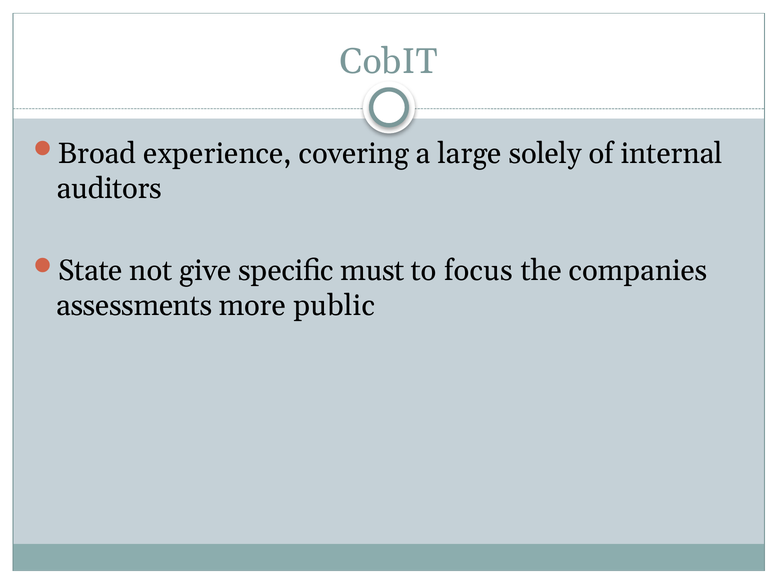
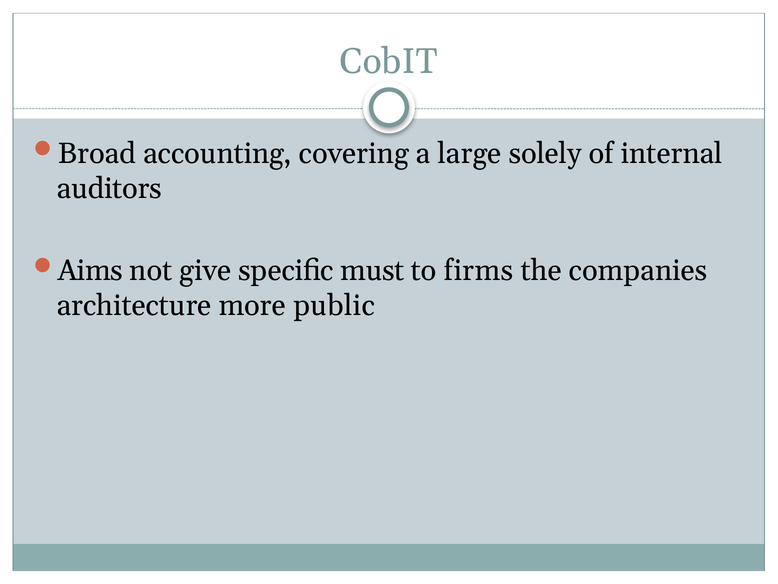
experience: experience -> accounting (218, 153)
State: State -> Aims (90, 270)
focus: focus -> firms (479, 270)
assessments: assessments -> architecture (134, 305)
